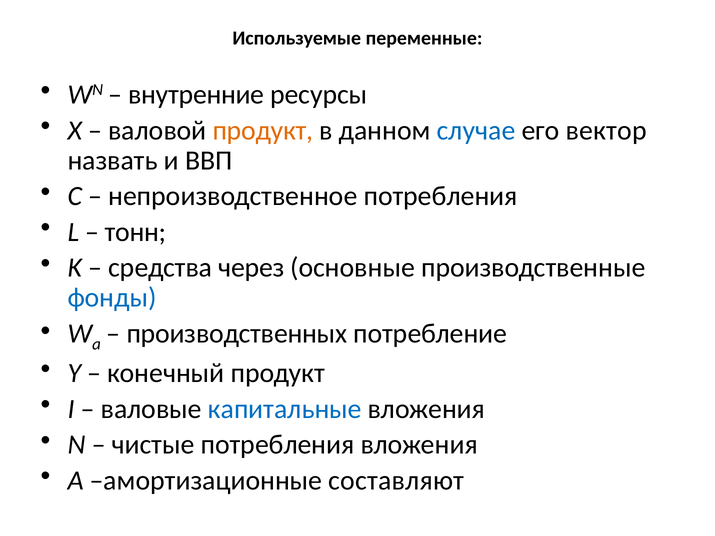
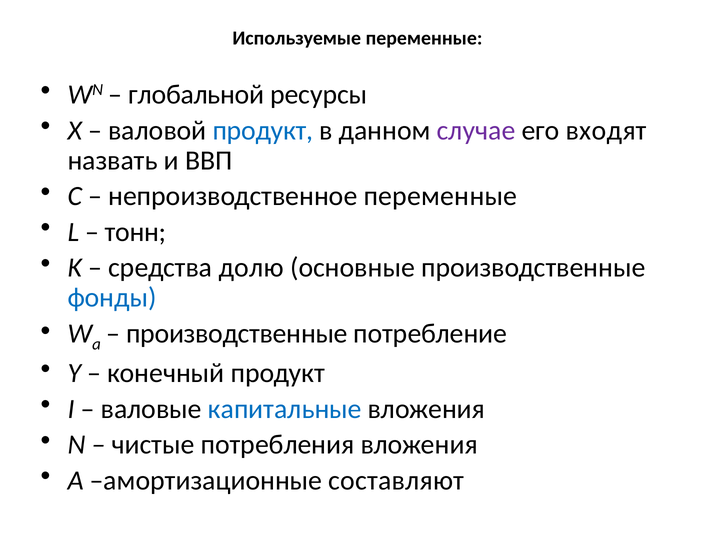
внутренние: внутренние -> глобальной (196, 95)
продукт colour: orange -> blue (263, 131)
случае colour: blue -> purple (476, 131)
вектор: вектор -> входят (606, 131)
непроизводственное потребления: потребления -> переменные (440, 196)
через: через -> долю (251, 268)
производственных: производственных -> производственные (237, 334)
